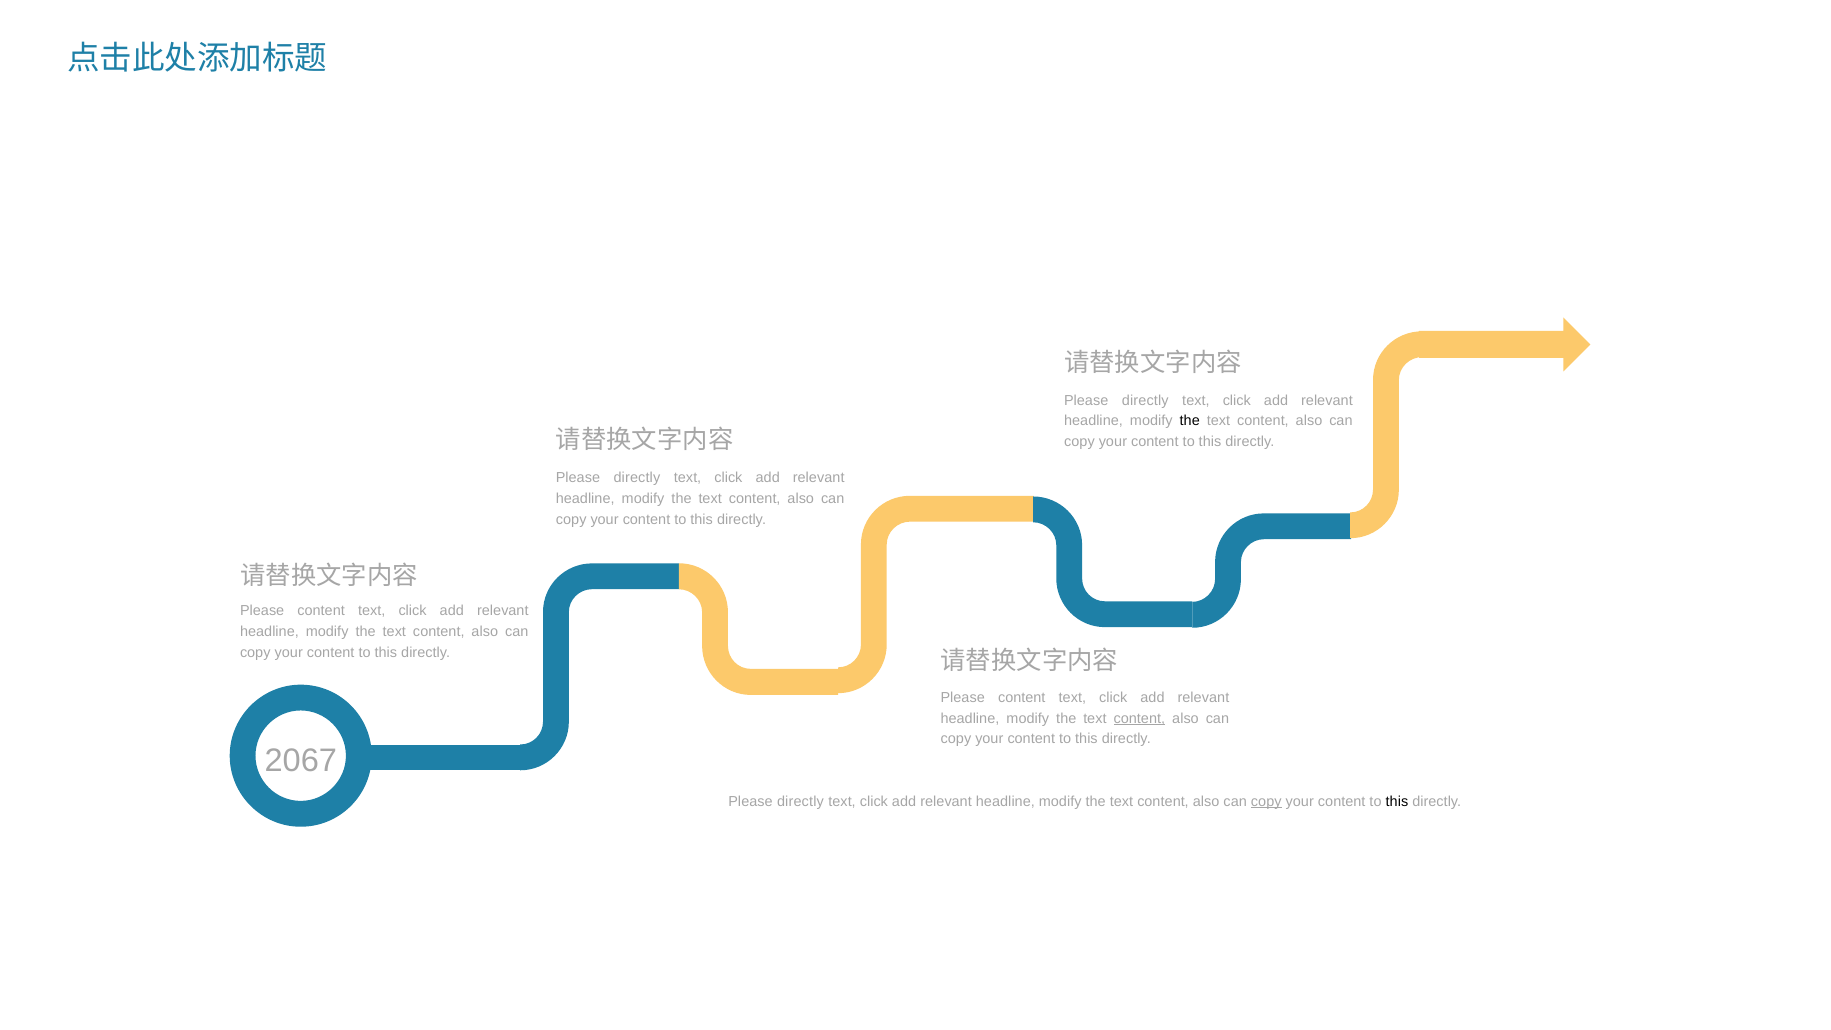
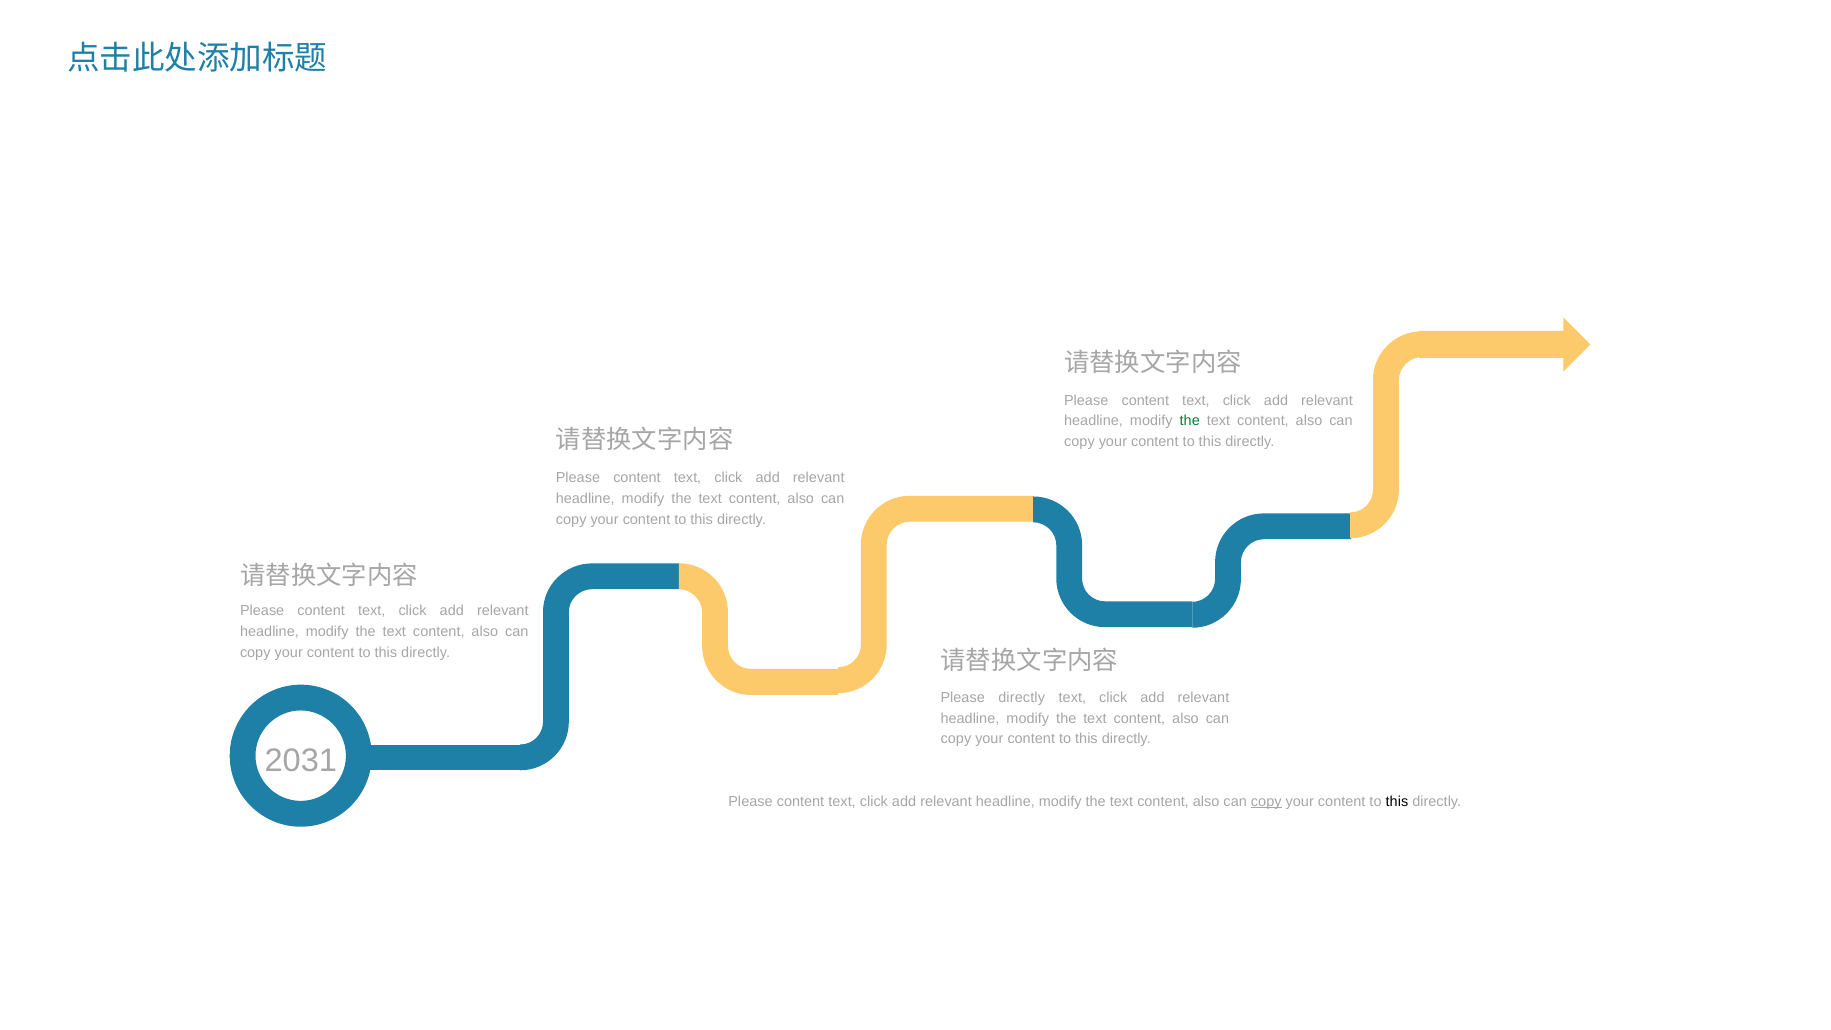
directly: directly -> content (1145, 400)
the colour: black -> green (1190, 421)
directly: directly -> content (637, 478)
content: content -> directly (1022, 697)
content underline: present -> none (1139, 718)
2067: 2067 -> 2031 (301, 760)
directly: directly -> content (801, 802)
